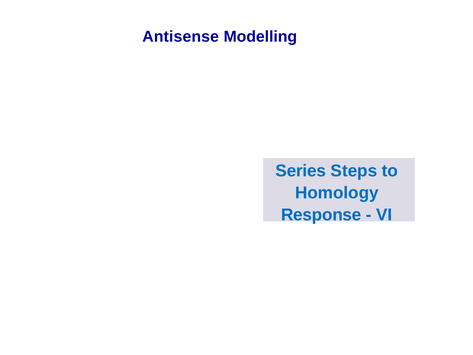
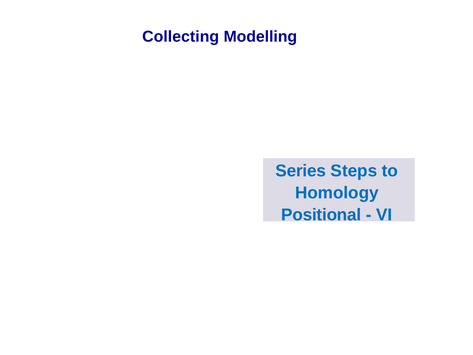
Antisense: Antisense -> Collecting (181, 36)
Response: Response -> Positional (321, 215)
